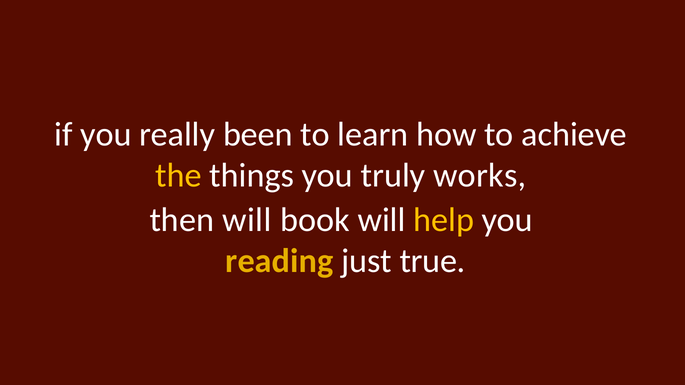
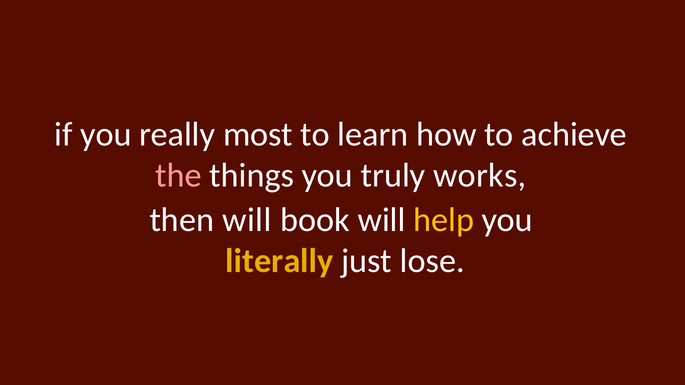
been: been -> most (258, 135)
the colour: yellow -> pink (178, 176)
reading: reading -> literally (279, 261)
true: true -> lose (432, 261)
